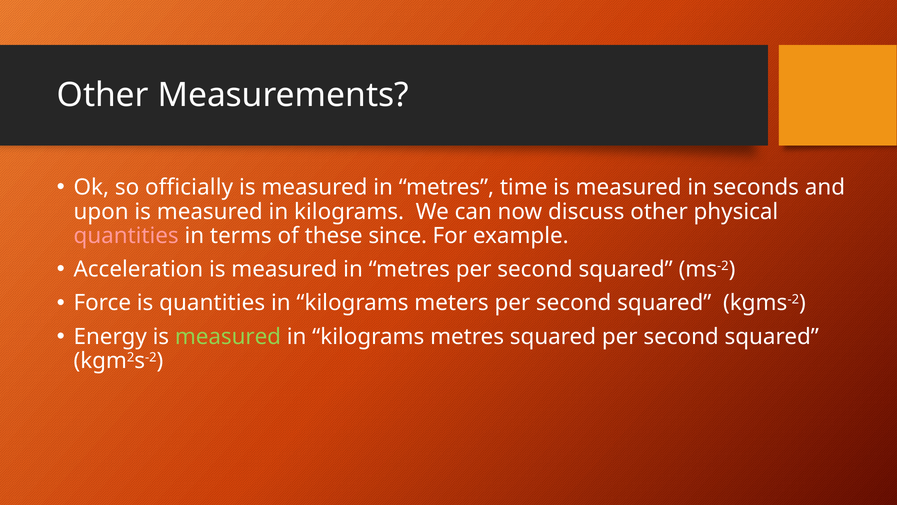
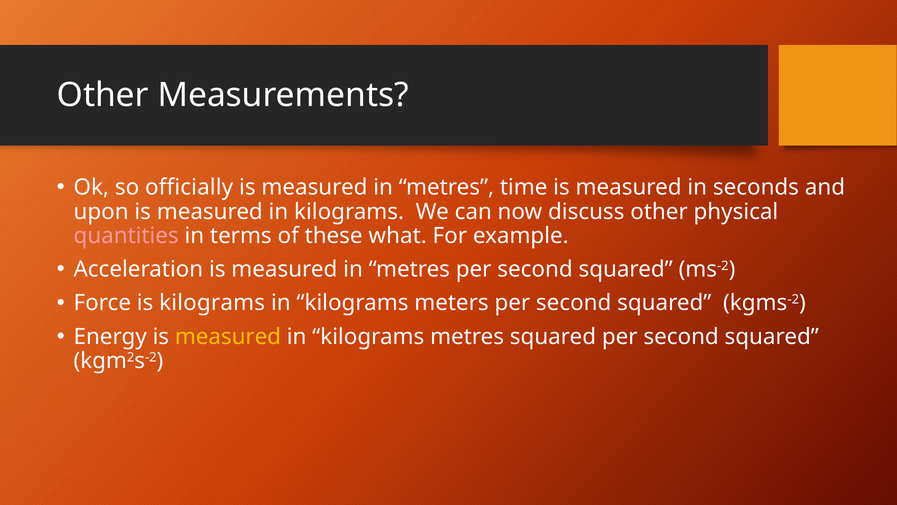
since: since -> what (398, 236)
is quantities: quantities -> kilograms (212, 303)
measured colour: light green -> yellow (228, 336)
